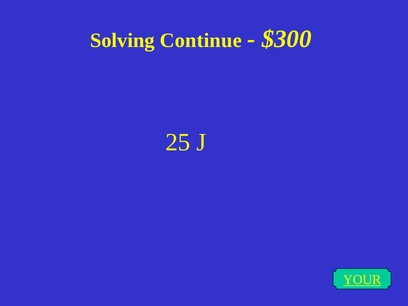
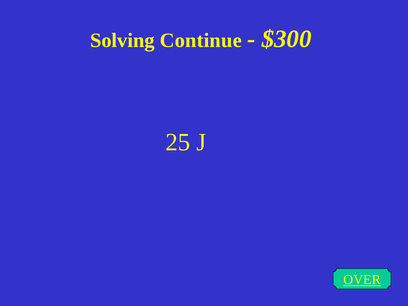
YOUR: YOUR -> OVER (362, 280)
